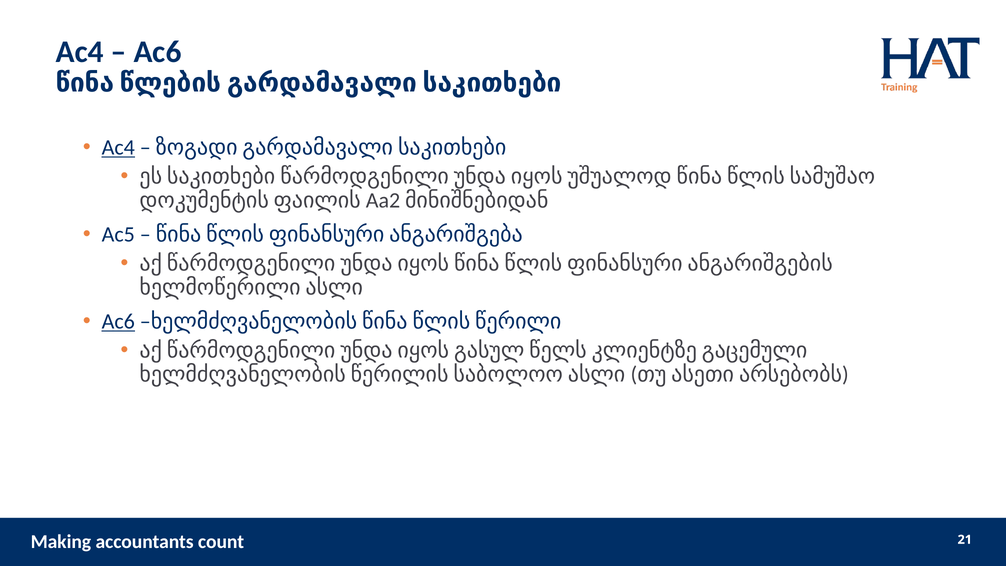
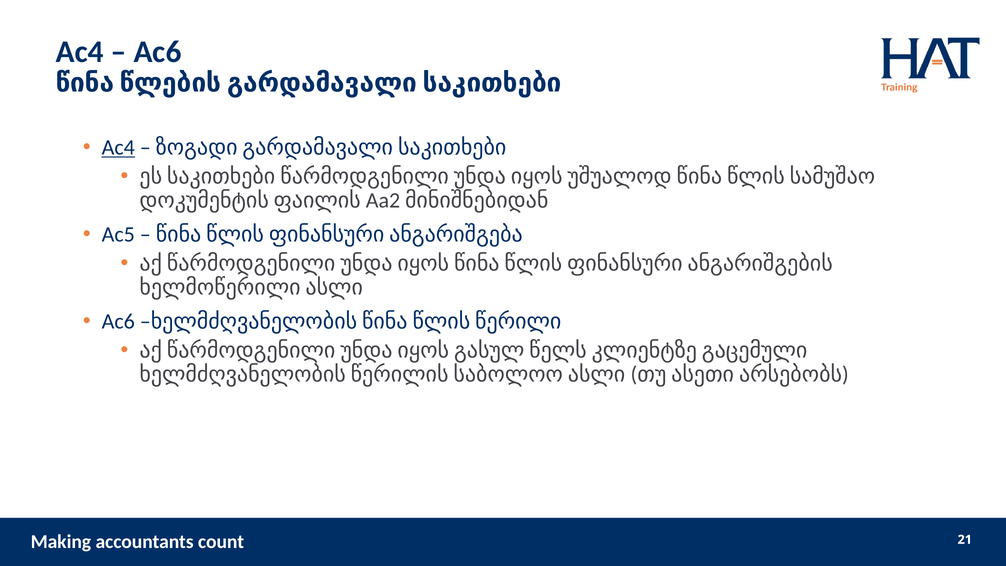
Ac6 underline: present -> none (118, 322)
